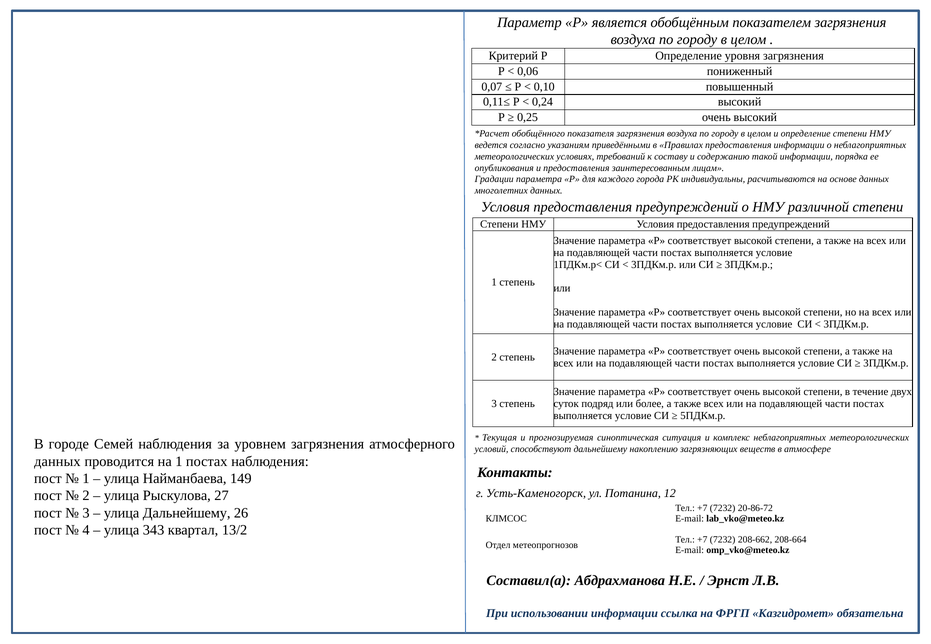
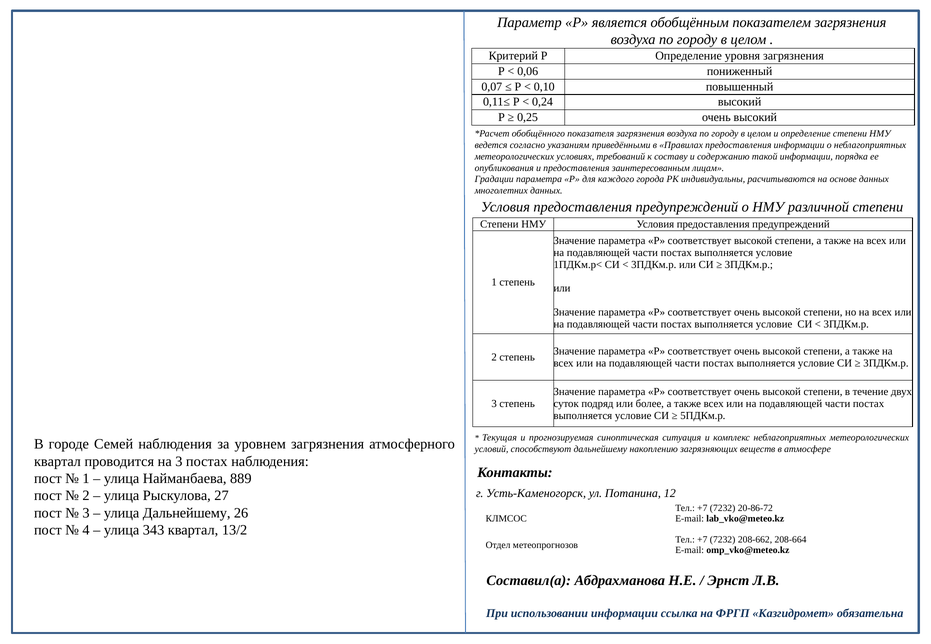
данных: данных -> квартал (57, 462)
на 1: 1 -> 3 (179, 462)
149: 149 -> 889 (241, 479)
